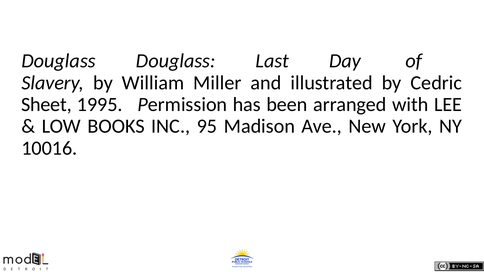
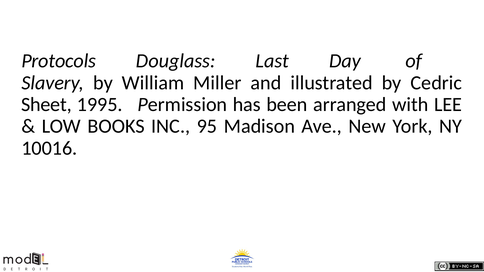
Douglass: Douglass -> Protocols (59, 61)
